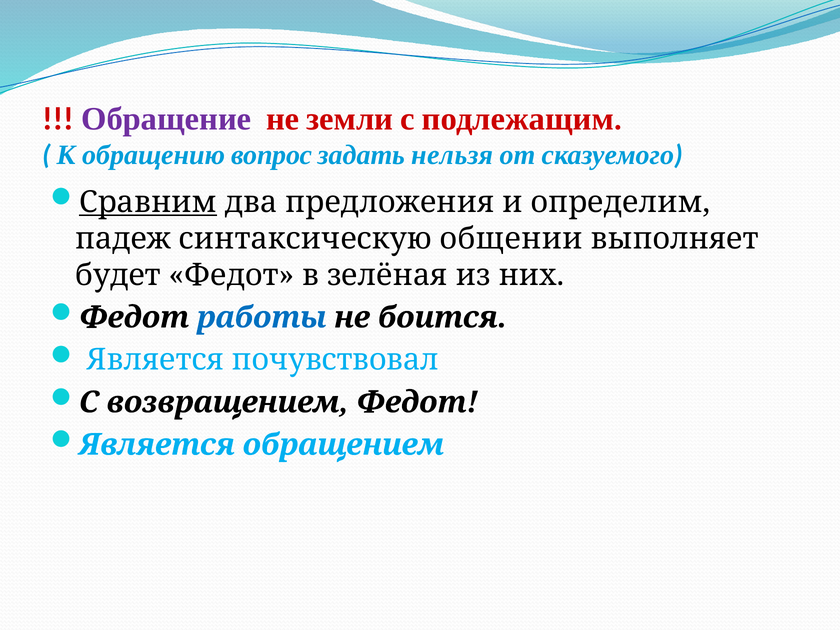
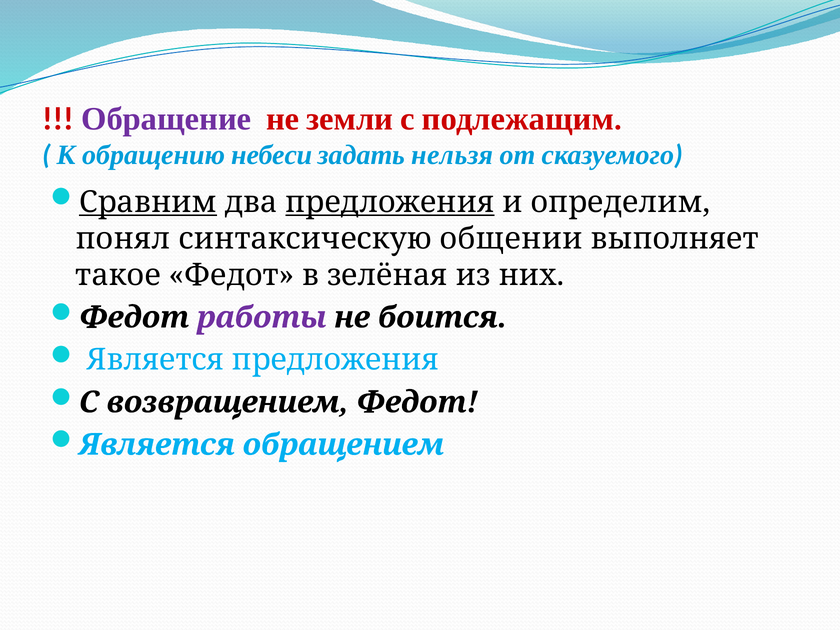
вопрос: вопрос -> небеси (272, 155)
предложения underline: none -> present (390, 202)
падеж: падеж -> понял (123, 239)
будет: будет -> такое (118, 275)
работы colour: blue -> purple (262, 317)
Является почувствовал: почувствовал -> предложения (335, 360)
